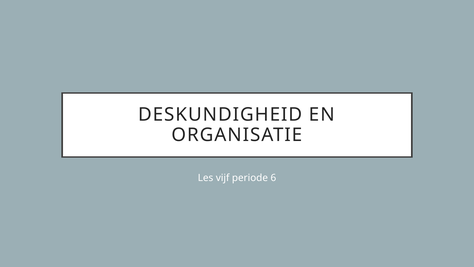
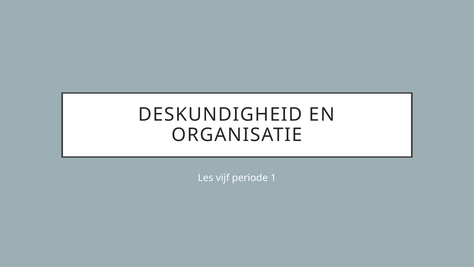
6: 6 -> 1 (273, 178)
